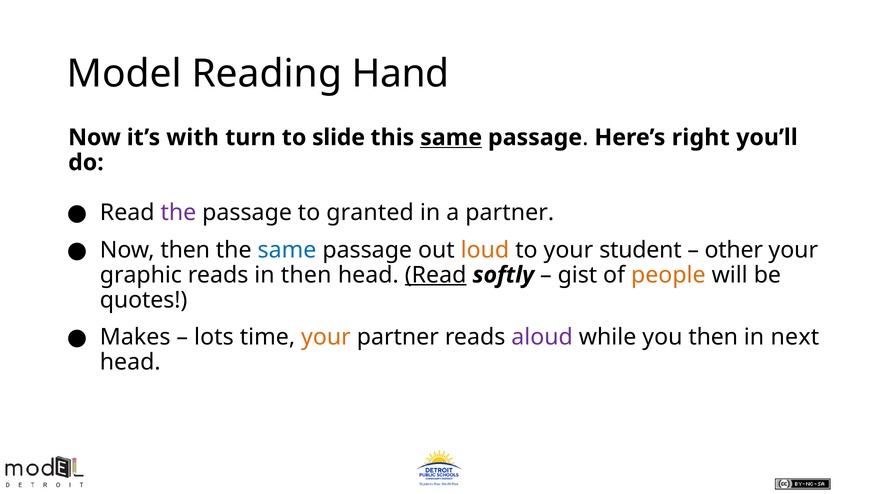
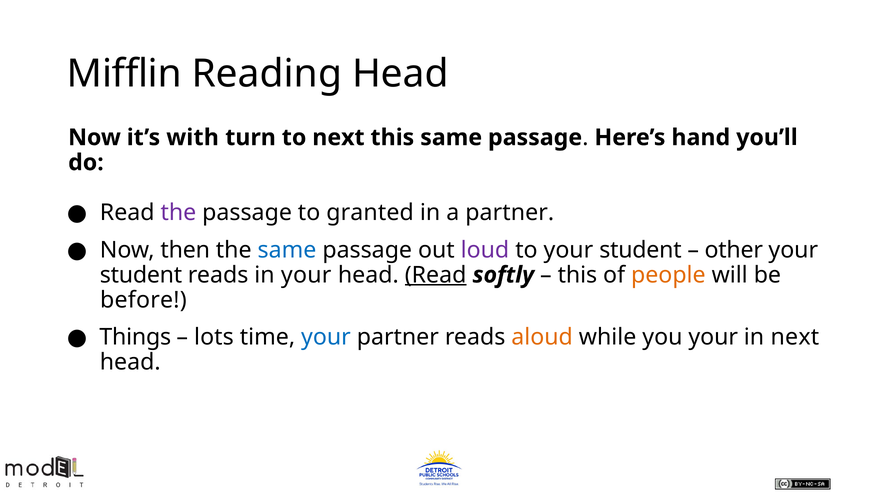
Model: Model -> Mifflin (124, 74)
Reading Hand: Hand -> Head (400, 74)
to slide: slide -> next (338, 137)
same underline: present -> none (451, 137)
right: right -> hand (701, 137)
loud colour: orange -> purple (485, 250)
graphic: graphic -> student (141, 275)
in then: then -> your (306, 275)
gist: gist -> this (577, 275)
quotes: quotes -> before (143, 300)
Makes: Makes -> Things (135, 337)
your colour: orange -> blue (326, 337)
aloud colour: purple -> orange (542, 337)
you then: then -> your (713, 337)
